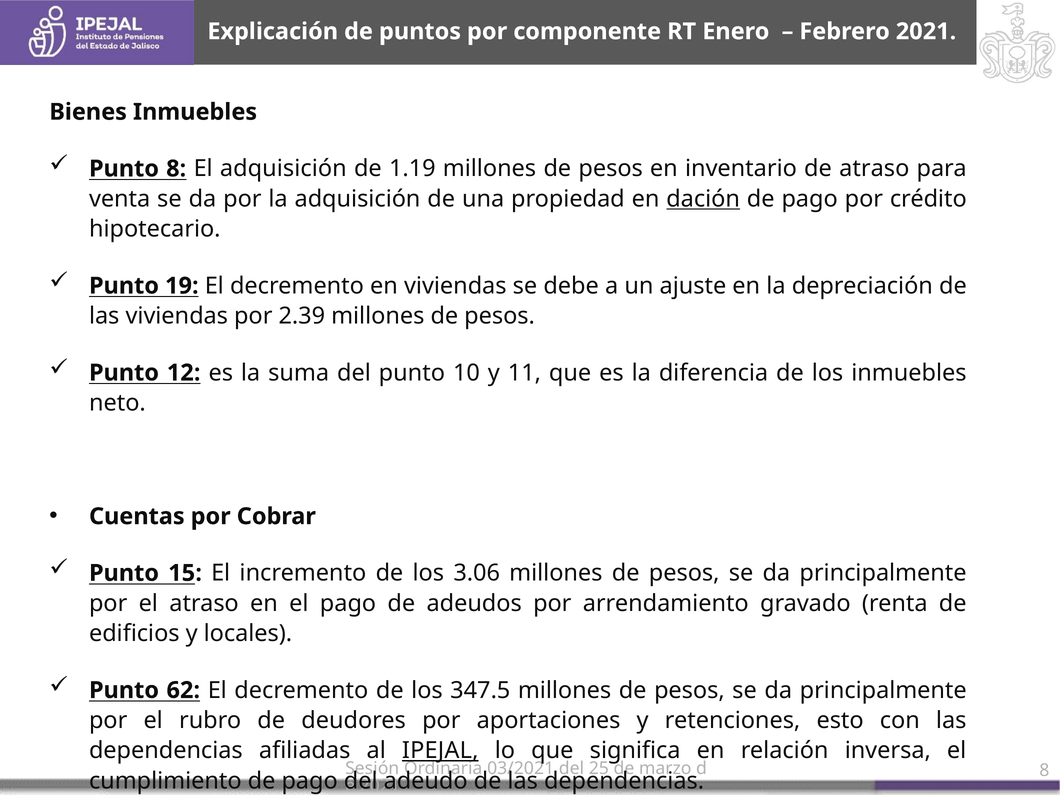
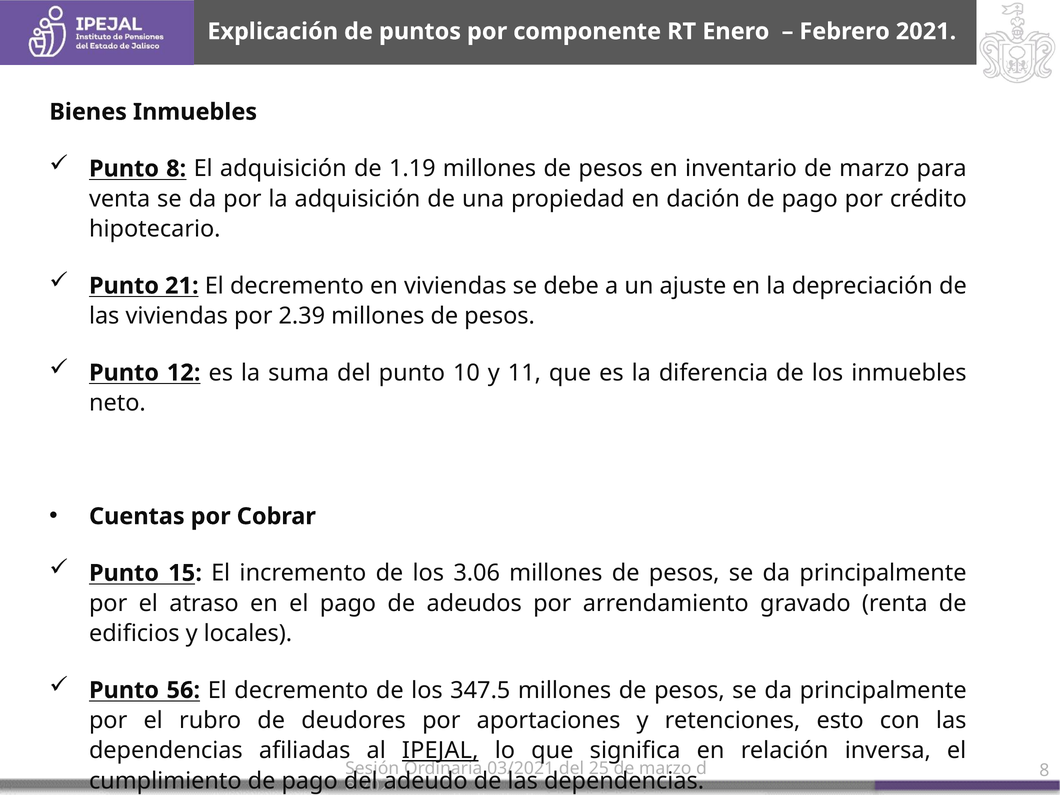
inventario de atraso: atraso -> marzo (874, 169)
dación underline: present -> none (703, 199)
19: 19 -> 21 (182, 286)
62: 62 -> 56 (183, 690)
